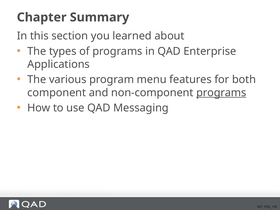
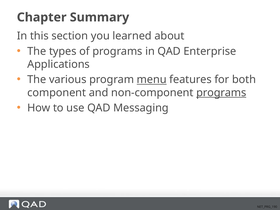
menu underline: none -> present (152, 80)
